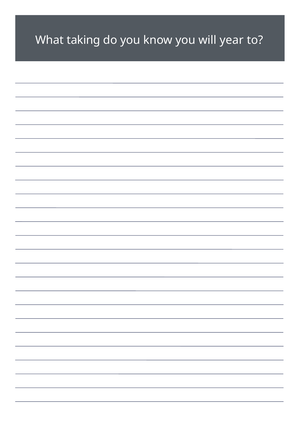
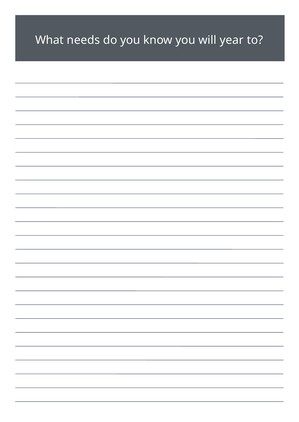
taking: taking -> needs (83, 40)
